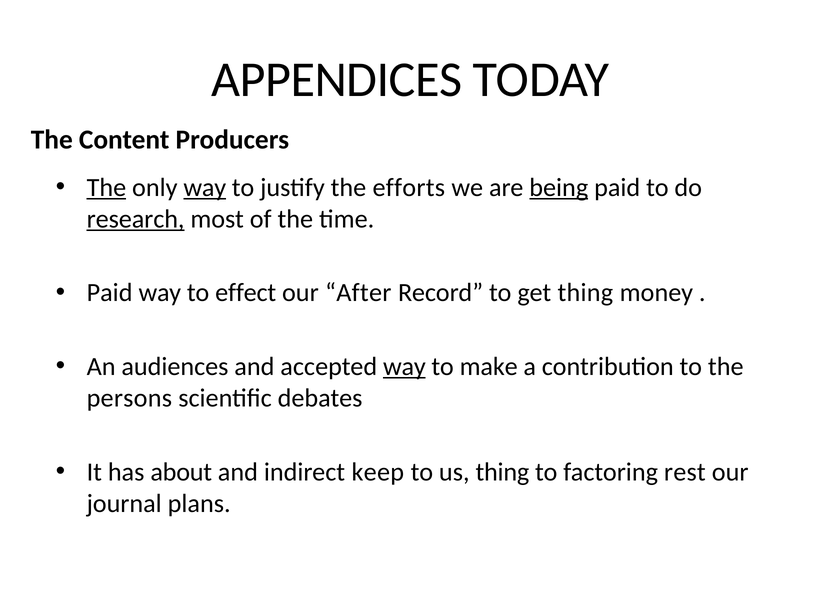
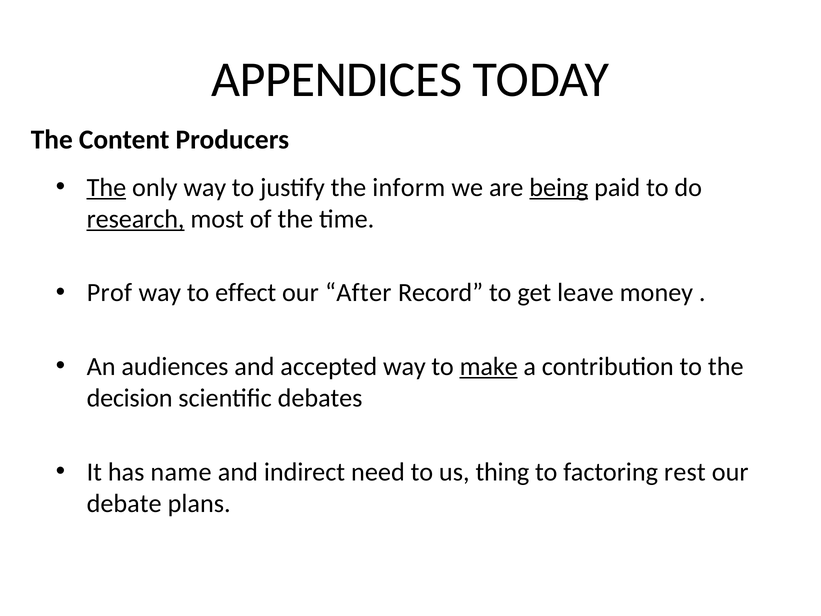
way underline: present -> none (205, 187)
efforts: efforts -> inform (409, 187)
Paid: Paid -> Prof (109, 293)
get thing: thing -> leave (585, 293)
way underline: present -> none (404, 366)
make underline: none -> present (489, 366)
persons: persons -> decision (130, 398)
about: about -> name (181, 472)
keep: keep -> need (378, 472)
journal: journal -> debate (124, 503)
